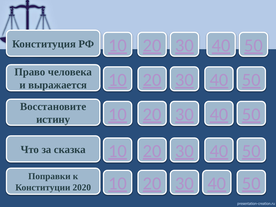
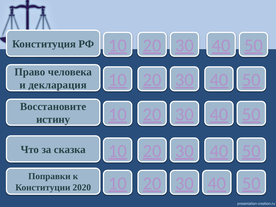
выражается: выражается -> декларация (58, 85)
